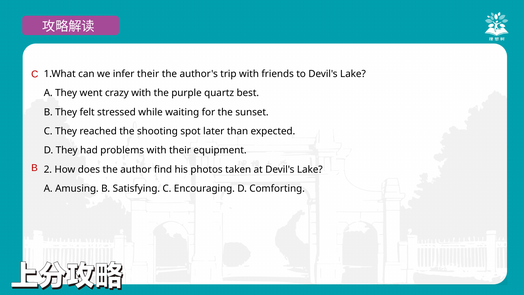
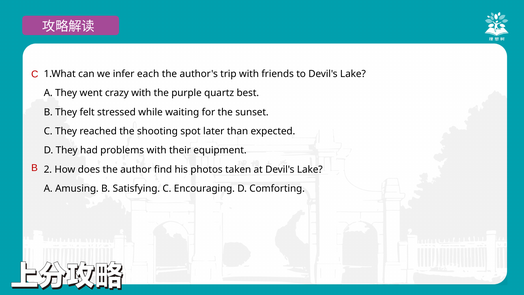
infer their: their -> each (148, 74)
